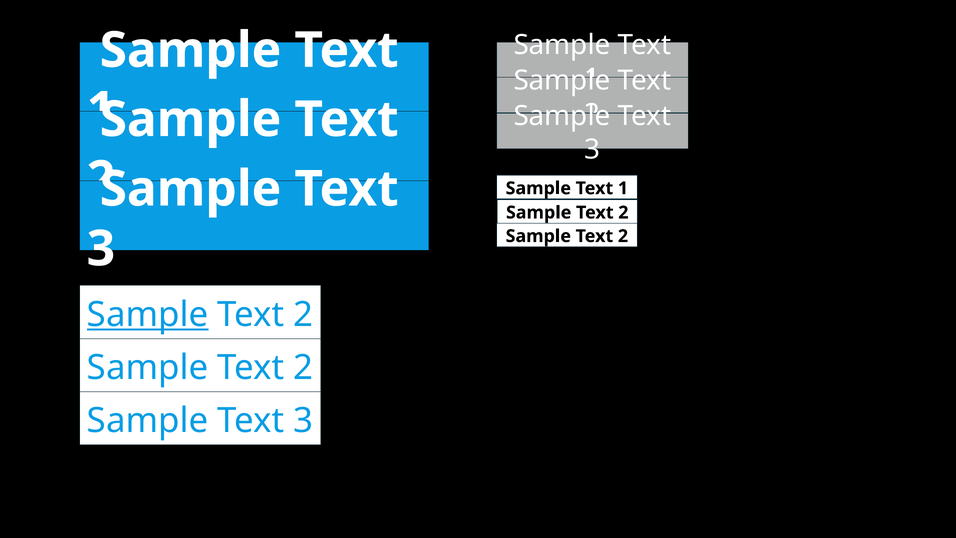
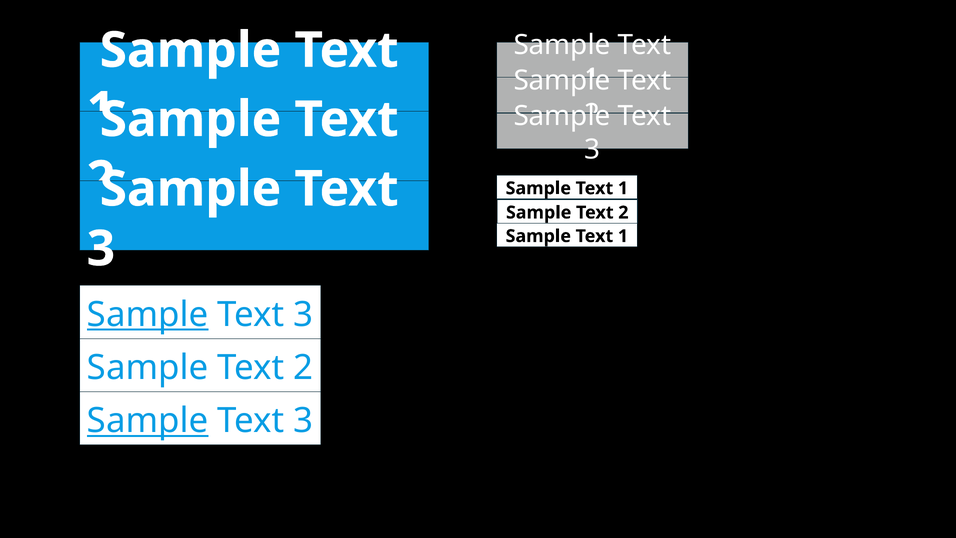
2: 2 -> 1 (623, 236)
2: 2 -> 3 (303, 314)
Sample underline: none -> present (148, 421)
